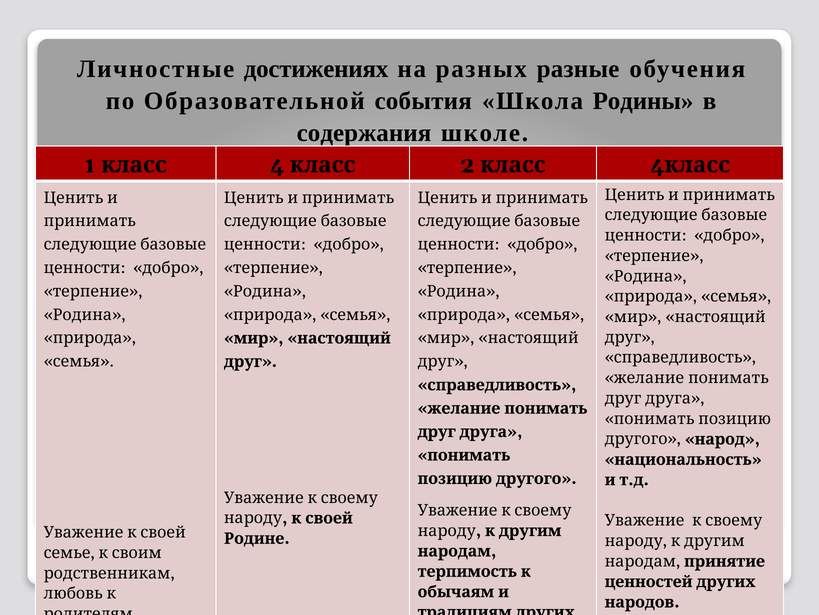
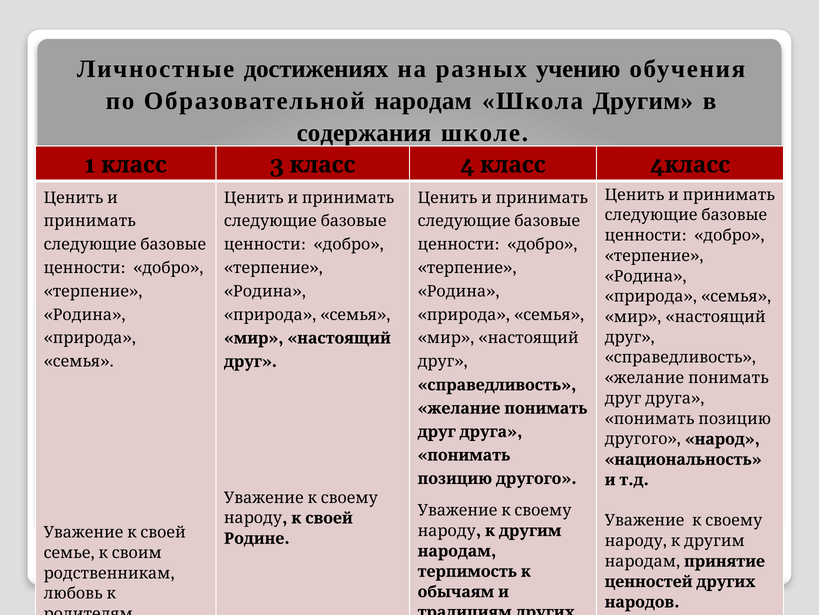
разные: разные -> учению (578, 69)
Образовательной события: события -> народам (423, 101)
Школа Родины: Родины -> Другим (643, 101)
4: 4 -> 3 (277, 165)
2: 2 -> 4 (467, 165)
